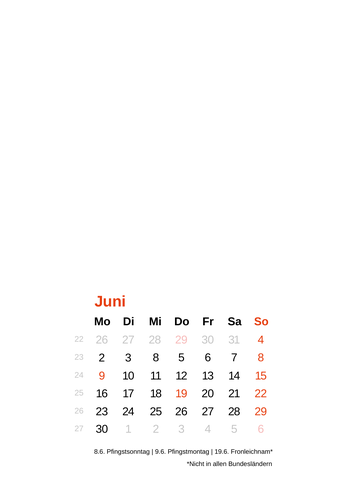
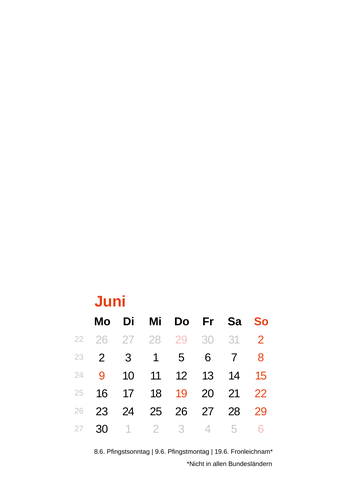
4: 4 -> 2 (261, 339)
3 8: 8 -> 1 (156, 357)
